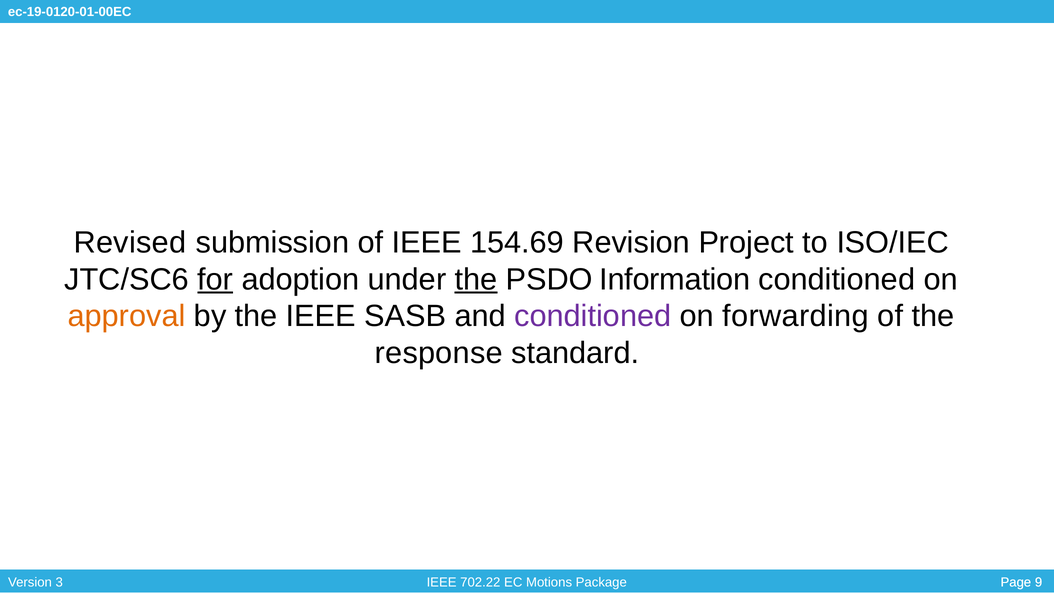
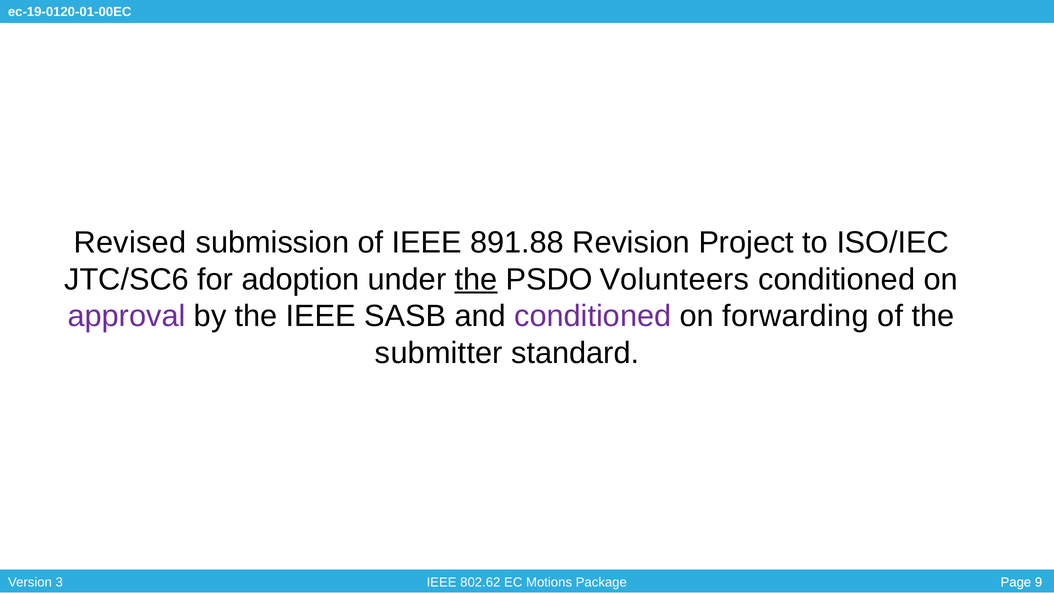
154.69: 154.69 -> 891.88 (517, 242)
for underline: present -> none (215, 279)
Information: Information -> Volunteers (675, 279)
approval colour: orange -> purple (127, 316)
response: response -> submitter (439, 353)
702.22: 702.22 -> 802.62 (480, 582)
